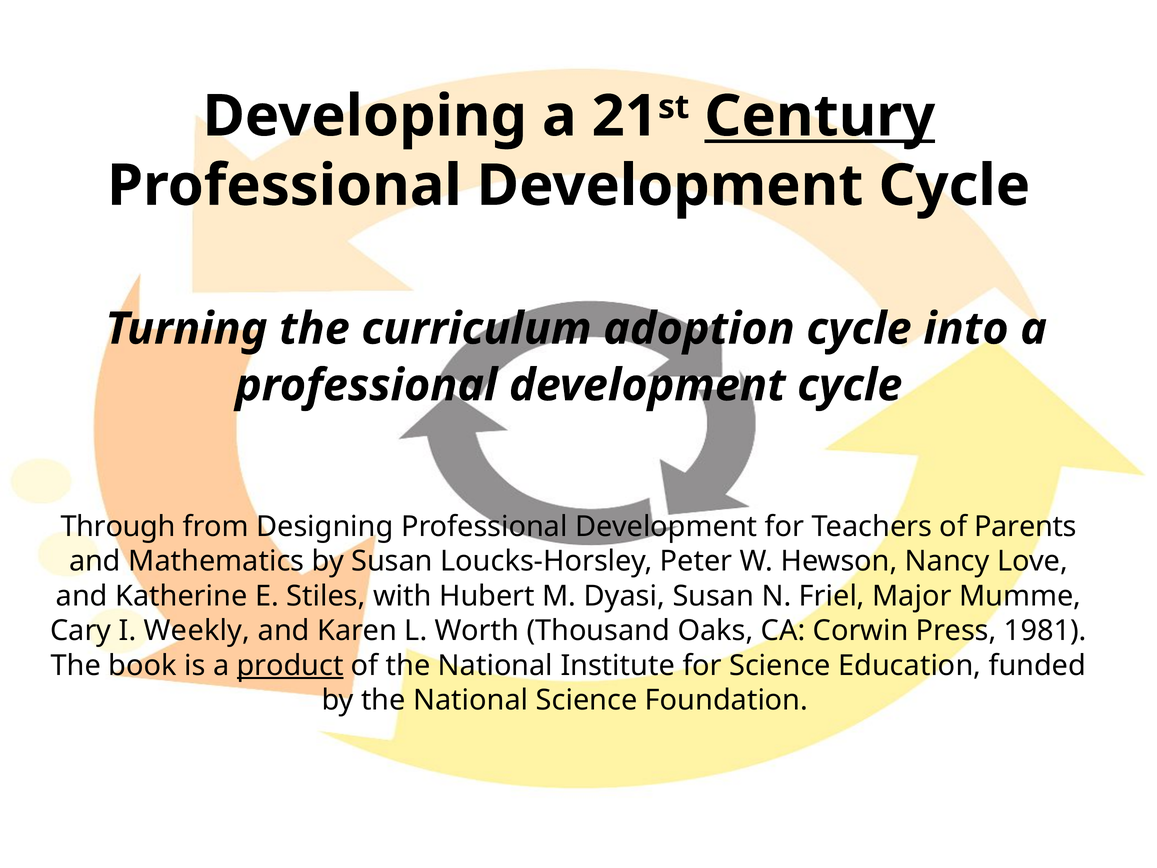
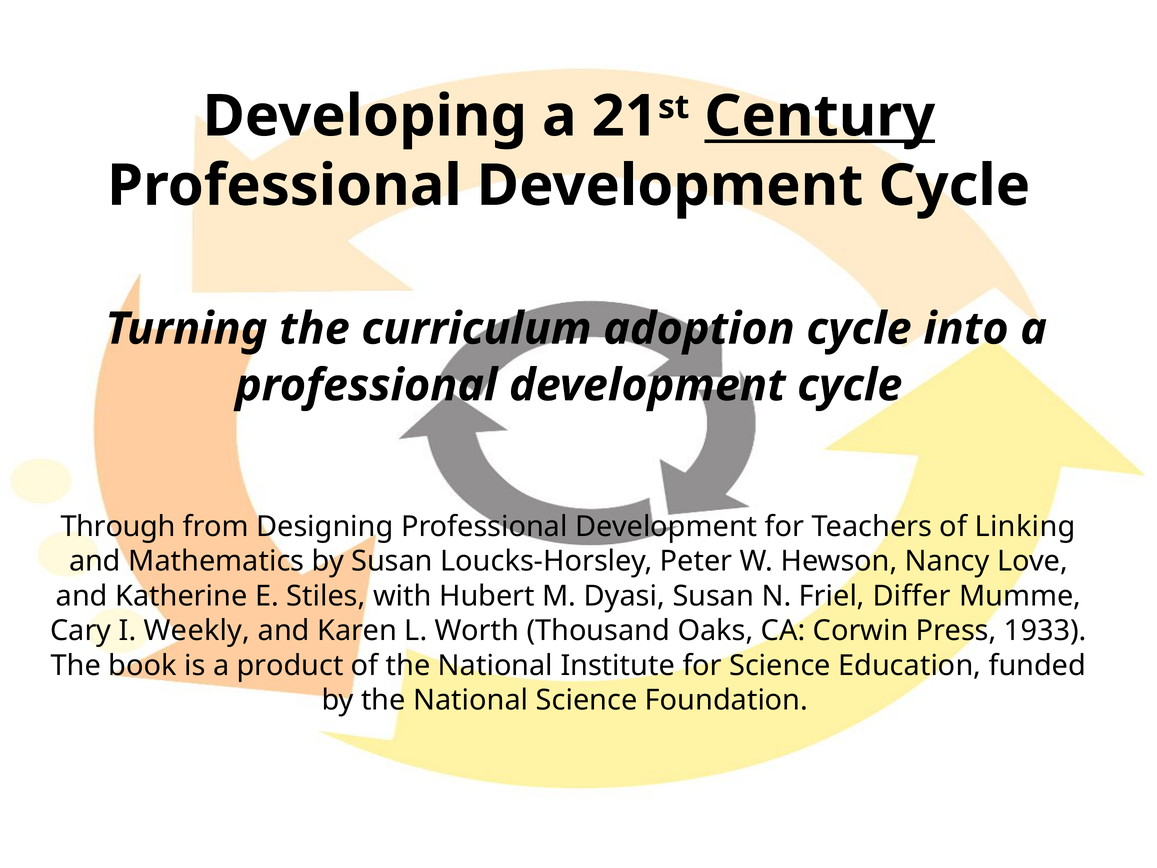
Parents: Parents -> Linking (1025, 527)
Major: Major -> Differ (912, 596)
1981: 1981 -> 1933 (1045, 631)
product underline: present -> none (290, 665)
